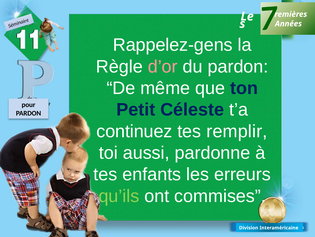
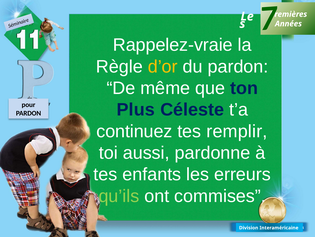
Rappelez-gens: Rappelez-gens -> Rappelez-vraie (173, 45)
d’or colour: pink -> yellow (163, 66)
Petit: Petit -> Plus (136, 109)
